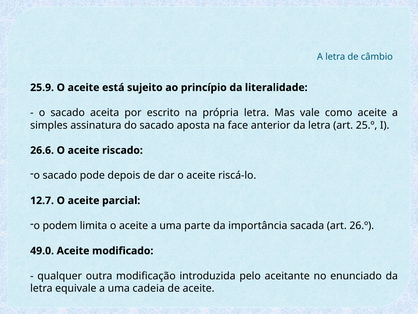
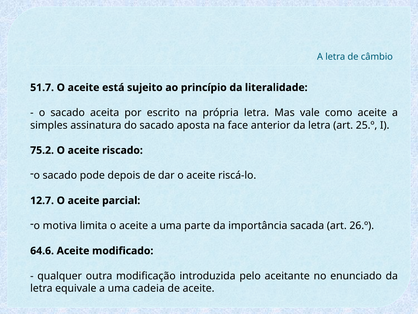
25.9: 25.9 -> 51.7 (42, 87)
26.6: 26.6 -> 75.2 (42, 150)
podem: podem -> motiva (60, 225)
49.0: 49.0 -> 64.6 (42, 250)
